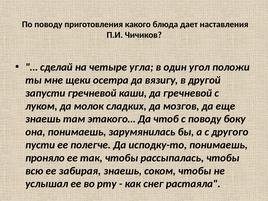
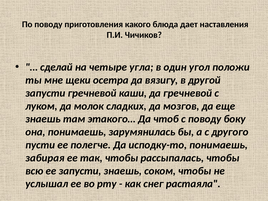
проняло: проняло -> забирая (45, 158)
ее забирая: забирая -> запусти (80, 171)
